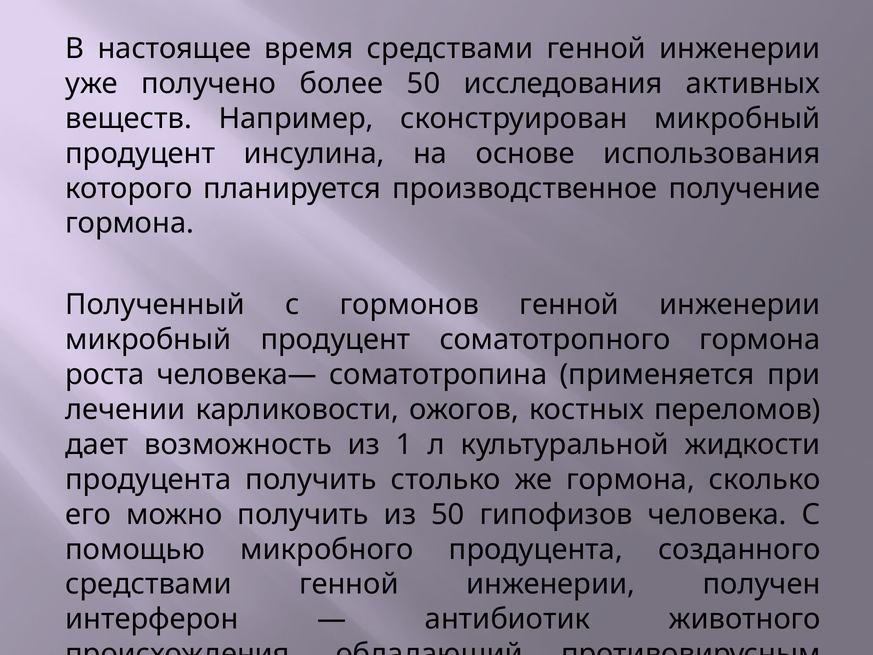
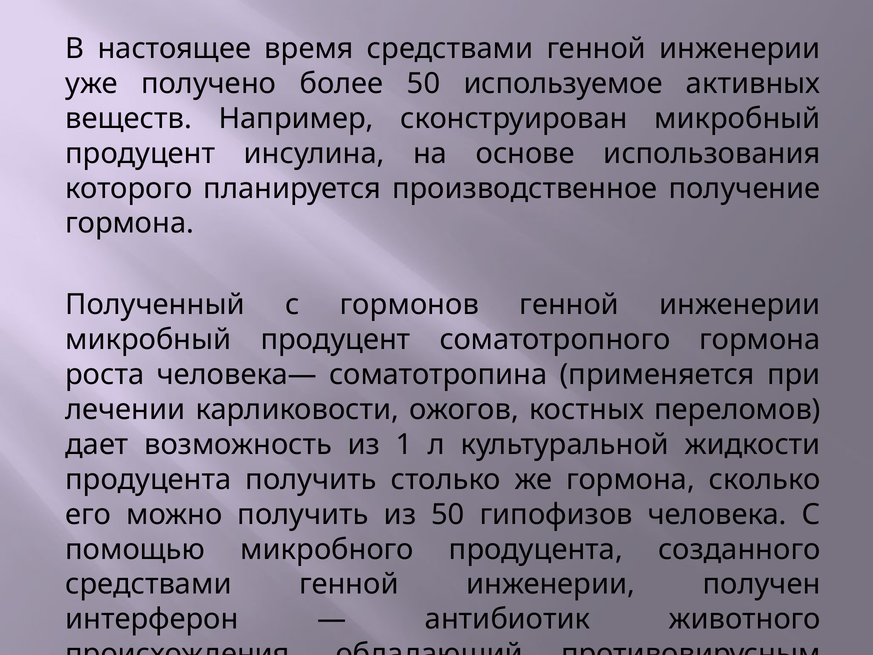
исследования: исследования -> используемое (563, 84)
